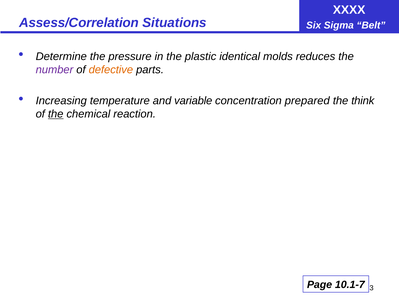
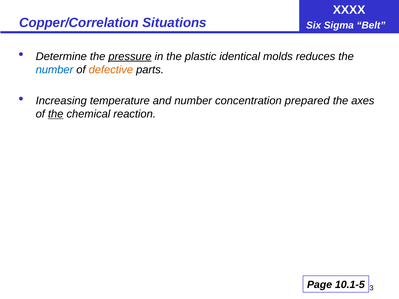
Assess/Correlation: Assess/Correlation -> Copper/Correlation (79, 23)
pressure underline: none -> present (130, 56)
number colour: purple -> blue (54, 70)
and variable: variable -> number (193, 101)
think: think -> axes (363, 101)
10.1-7: 10.1-7 -> 10.1-5 (350, 285)
